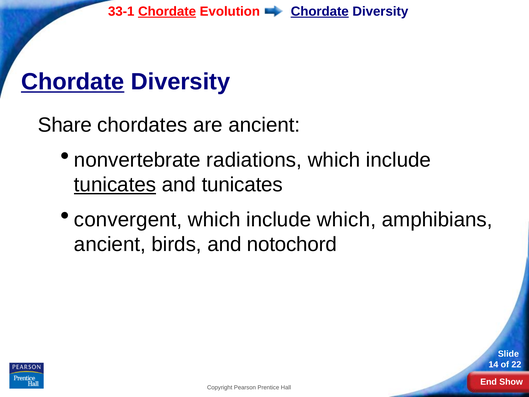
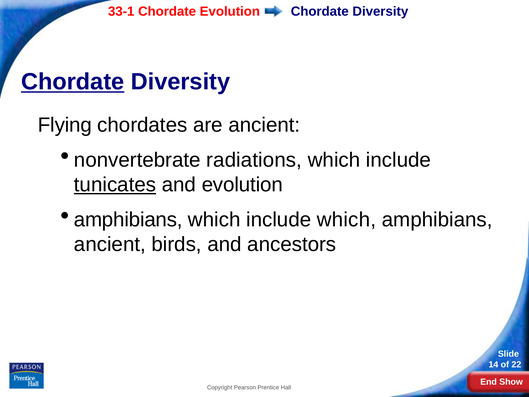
Chordate underline: present -> none (167, 11)
Chordate underline: present -> none (320, 12)
Share: Share -> Flying (65, 125)
and tunicates: tunicates -> evolution (242, 185)
convergent: convergent -> amphibians (128, 220)
notochord: notochord -> ancestors (292, 244)
